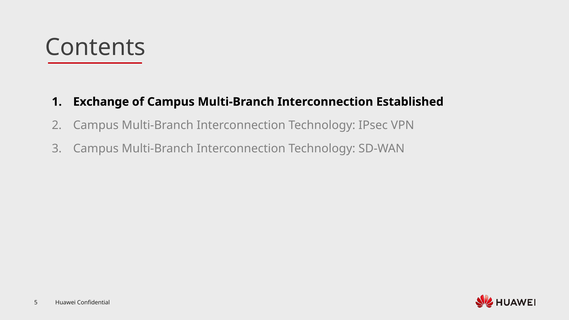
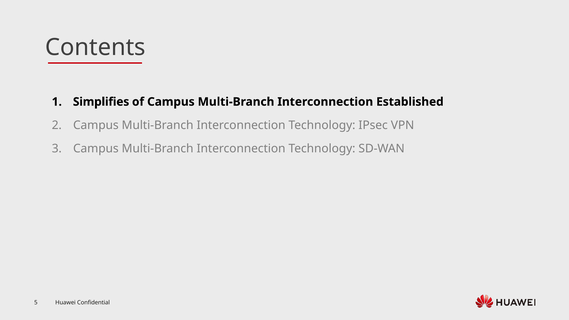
Exchange: Exchange -> Simplifies (101, 102)
